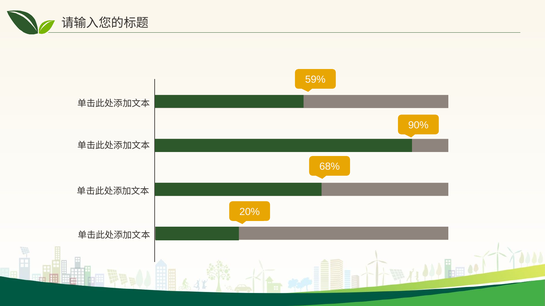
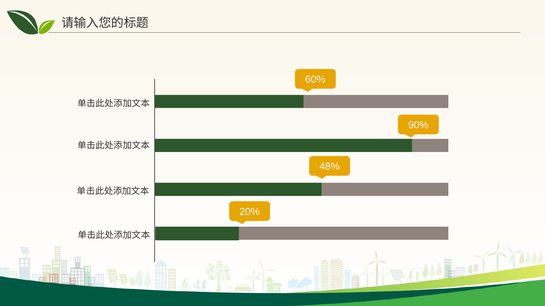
59%: 59% -> 60% (315, 80)
68%: 68% -> 48% (330, 167)
